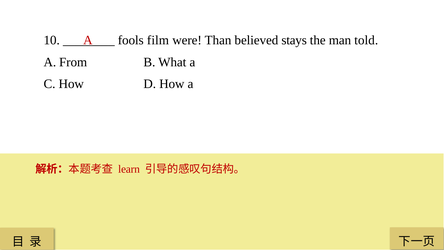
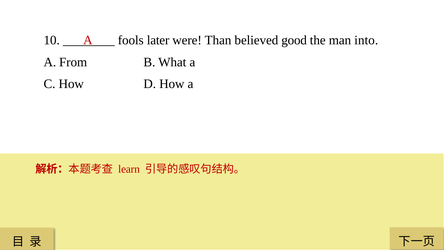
film: film -> later (158, 40)
stays: stays -> good (294, 40)
told: told -> into (366, 40)
